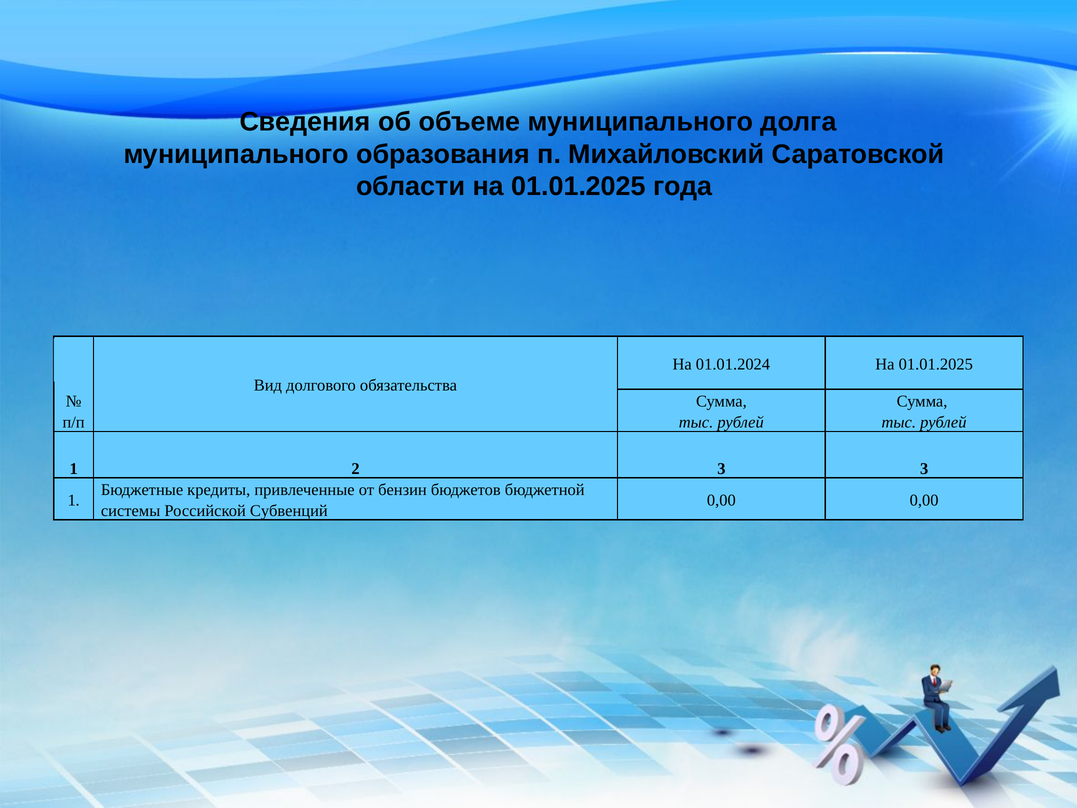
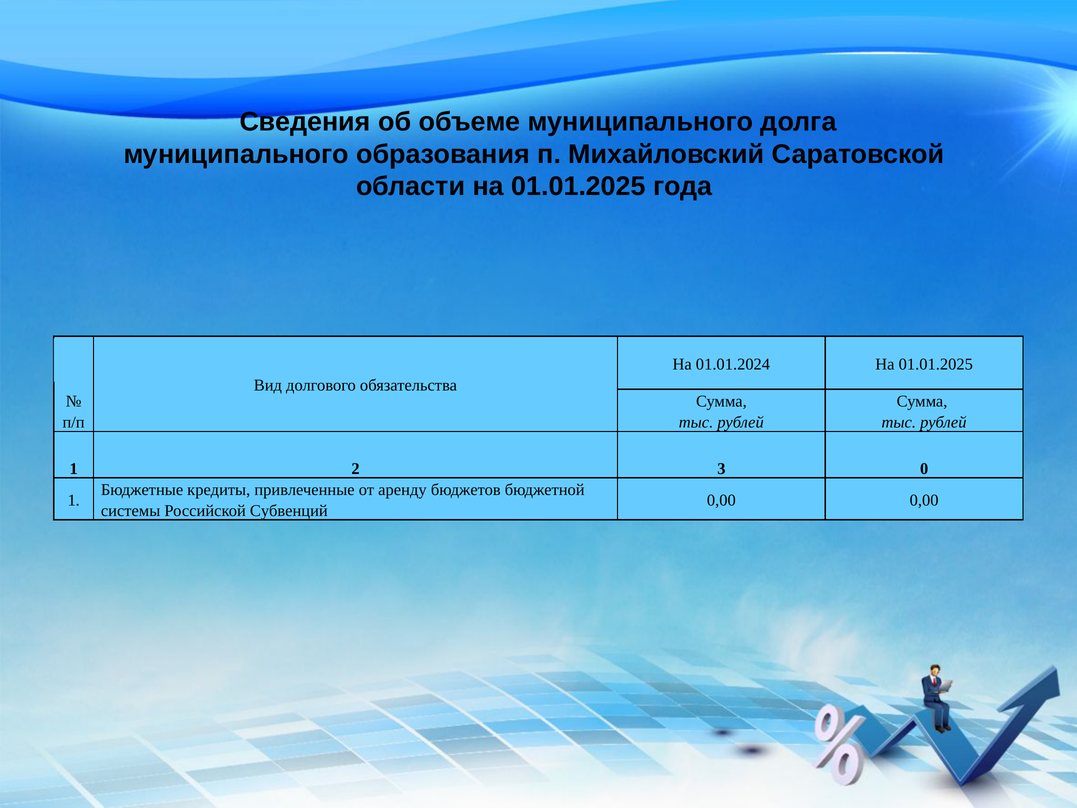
3 3: 3 -> 0 (924, 468)
бензин: бензин -> аренду (402, 489)
